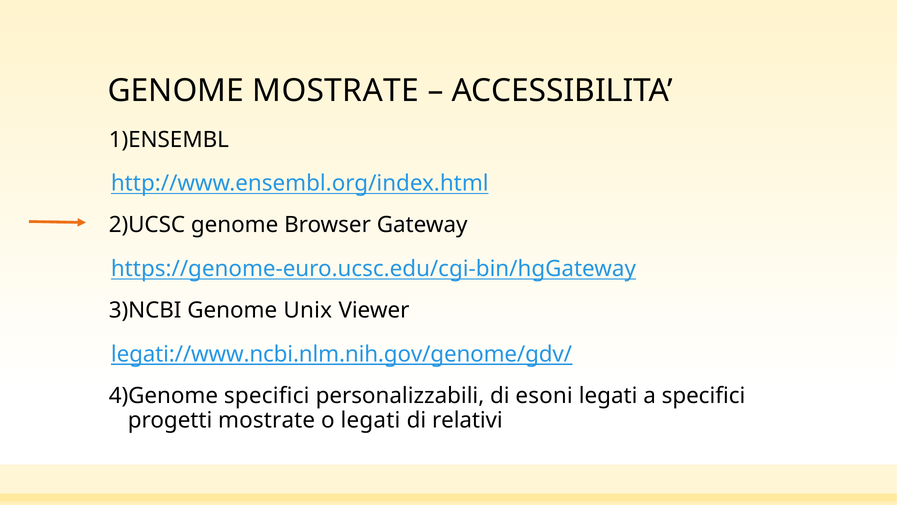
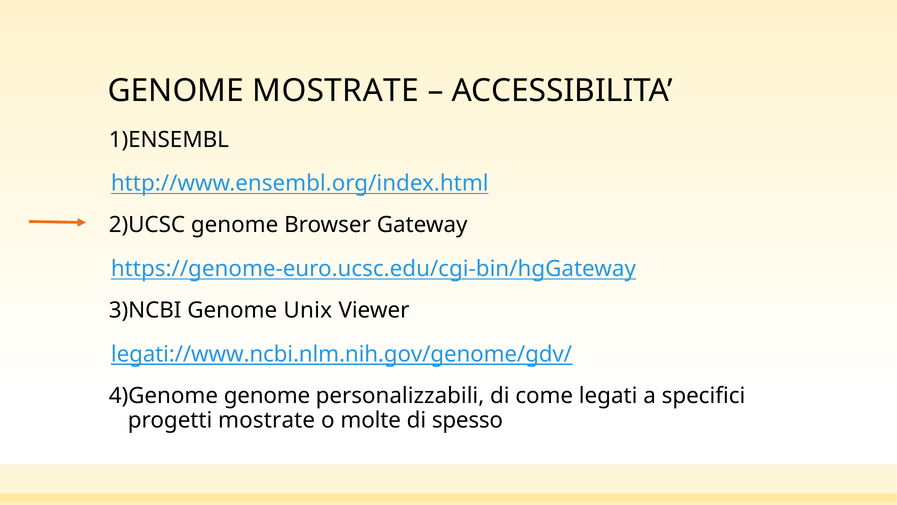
specifici: specifici -> genome (267, 396)
esoni: esoni -> come (544, 396)
o legati: legati -> molte (371, 420)
relativi: relativi -> spesso (467, 420)
